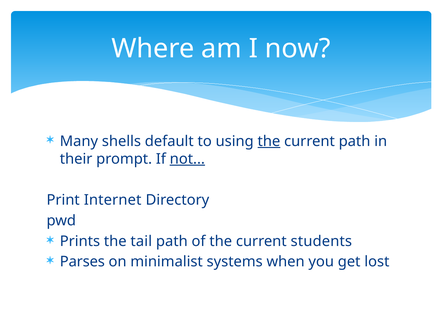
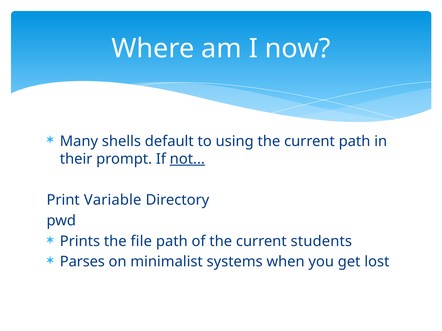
the underline: present -> none (269, 141)
Internet: Internet -> Variable (113, 200)
tail: tail -> file (141, 242)
